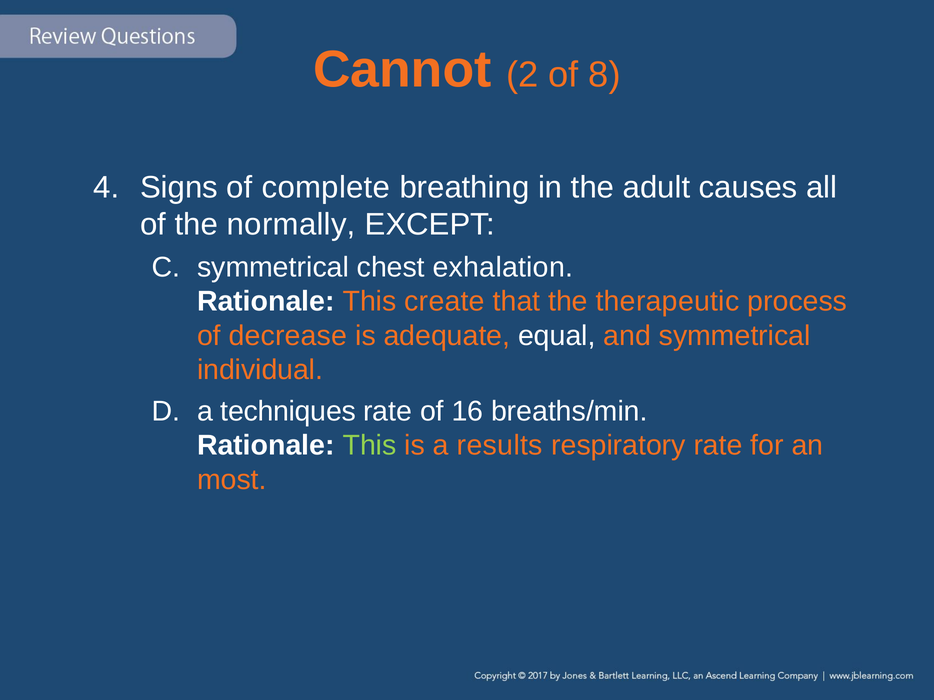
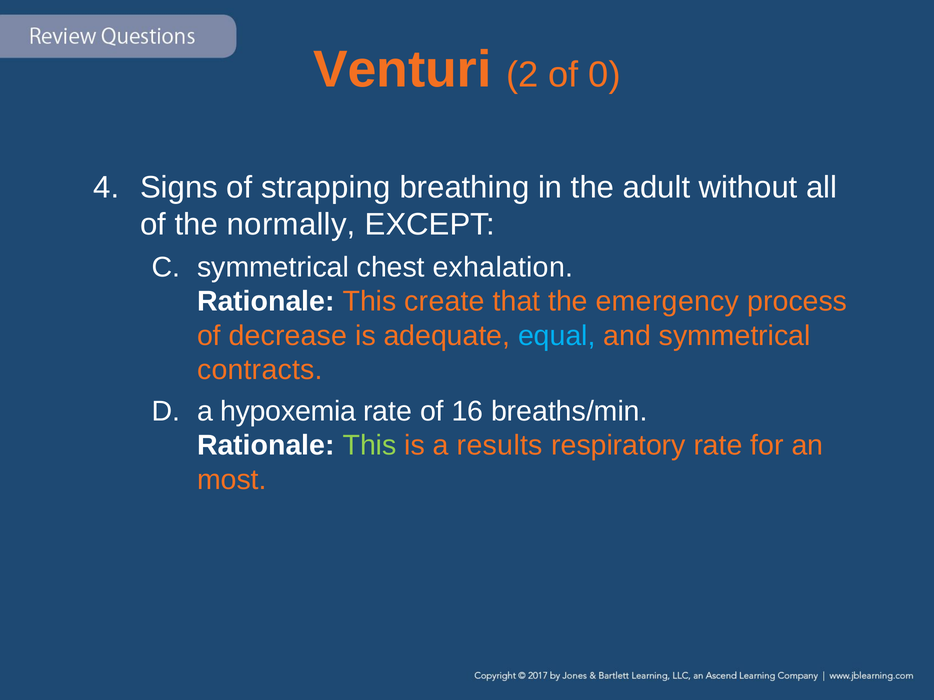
Cannot: Cannot -> Venturi (402, 70)
8: 8 -> 0 (605, 75)
complete: complete -> strapping (326, 187)
causes: causes -> without (748, 187)
therapeutic: therapeutic -> emergency (667, 302)
equal colour: white -> light blue (557, 336)
individual: individual -> contracts (260, 370)
techniques: techniques -> hypoxemia (288, 412)
